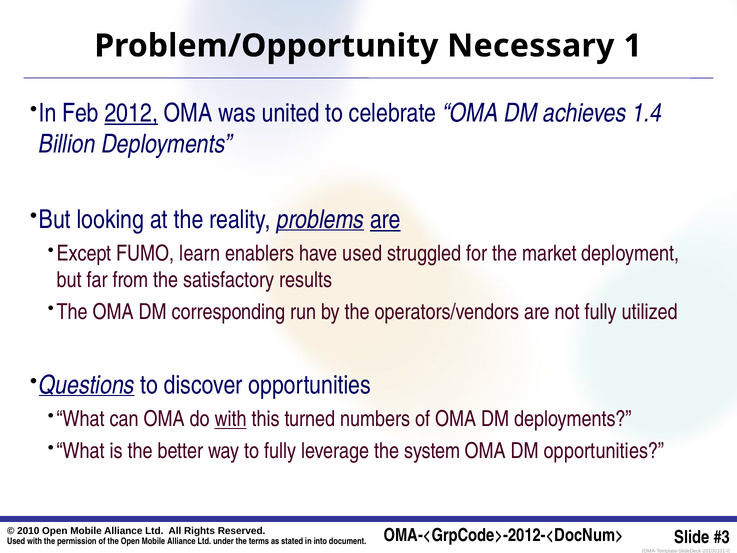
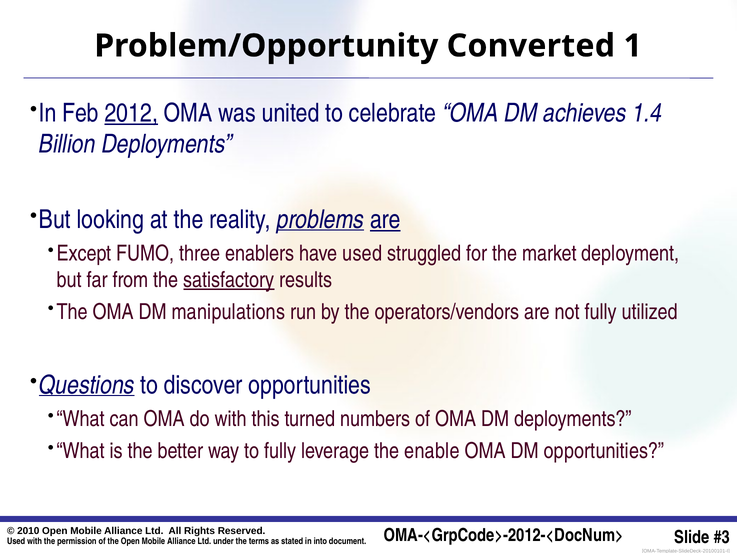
Necessary: Necessary -> Converted (531, 46)
learn: learn -> three (200, 253)
satisfactory underline: none -> present (229, 280)
corresponding: corresponding -> manipulations (228, 312)
with underline: present -> none (231, 419)
system: system -> enable (432, 451)
